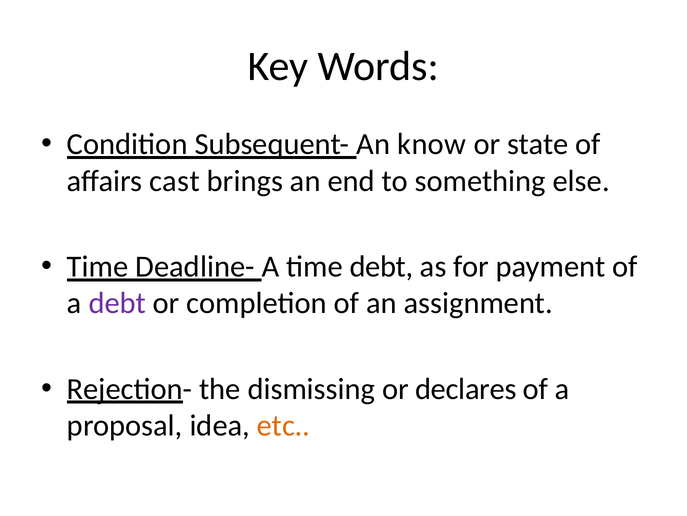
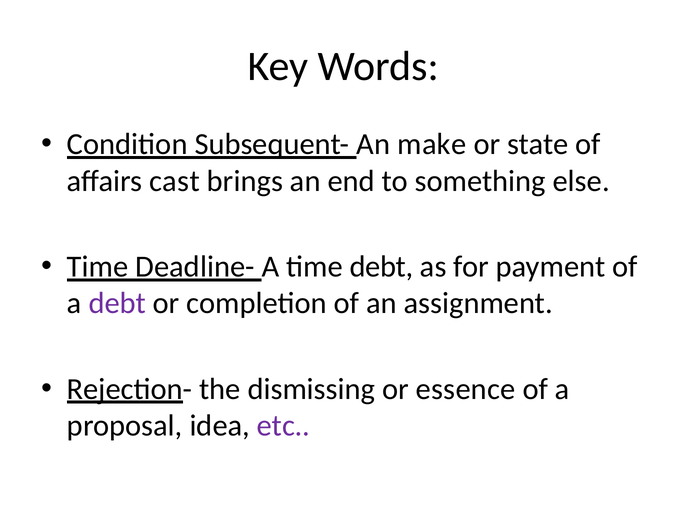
know: know -> make (432, 144)
declares: declares -> essence (466, 388)
etc colour: orange -> purple (284, 425)
